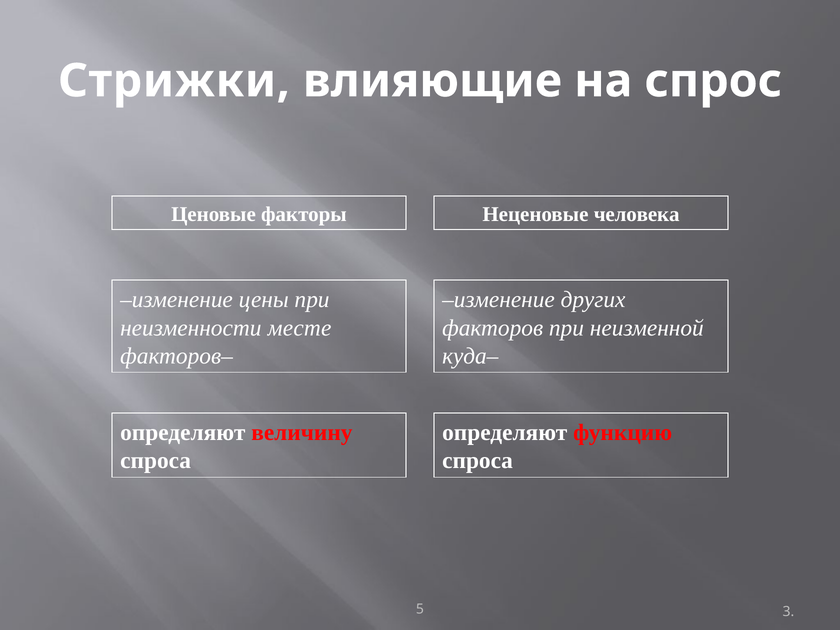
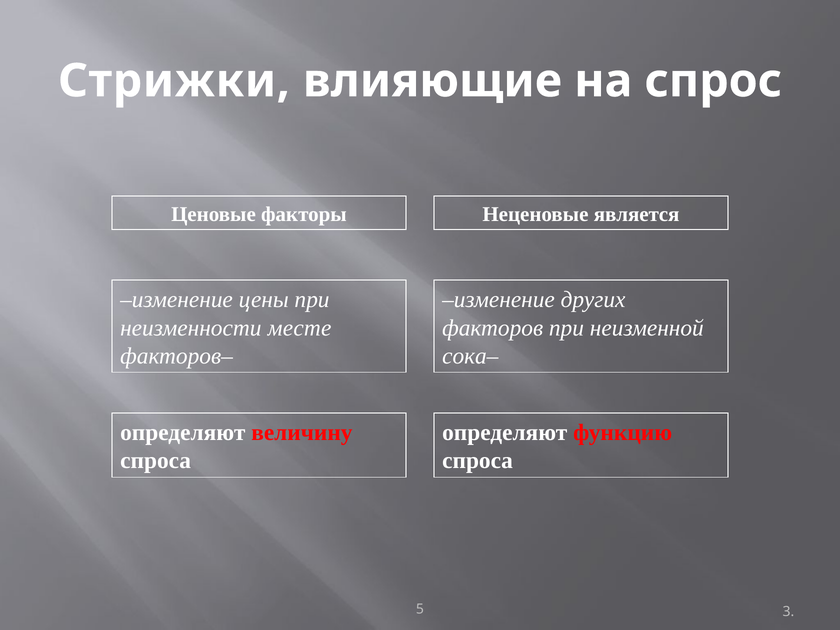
человека: человека -> является (637, 214)
куда–: куда– -> сока– (470, 356)
